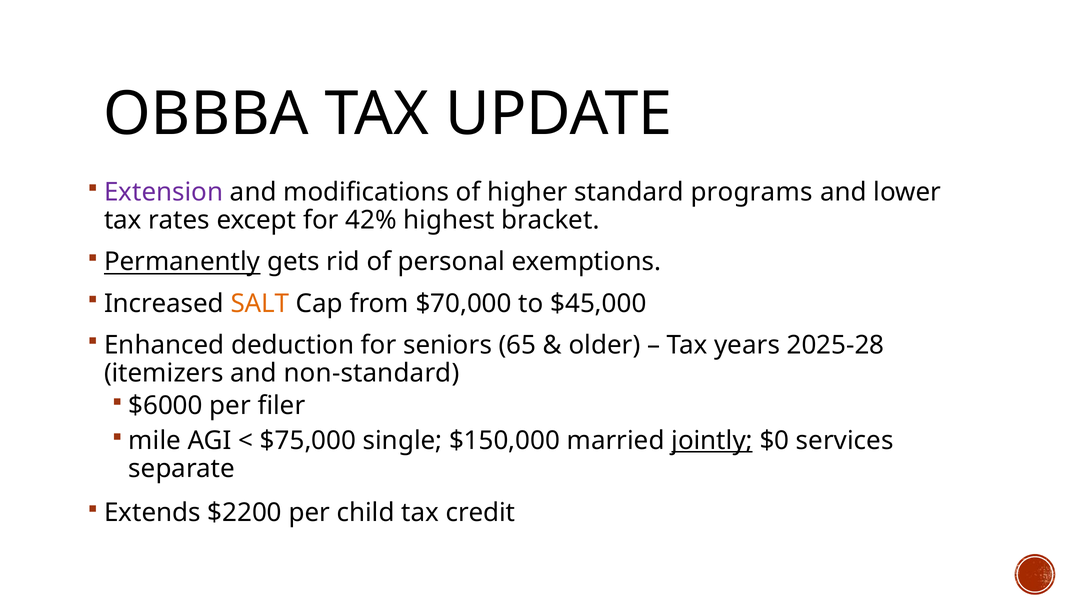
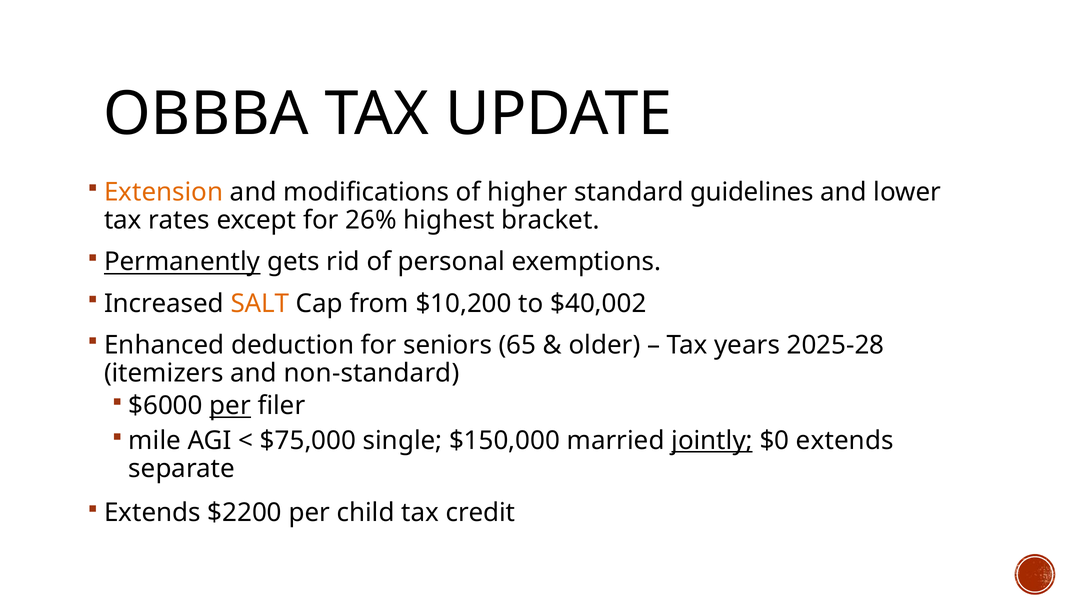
Extension colour: purple -> orange (164, 192)
programs: programs -> guidelines (752, 192)
42%: 42% -> 26% (371, 220)
$70,000: $70,000 -> $10,200 (464, 304)
$45,000: $45,000 -> $40,002 (598, 304)
per underline: none -> present (230, 406)
$0 services: services -> extends (845, 441)
